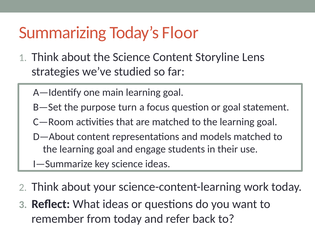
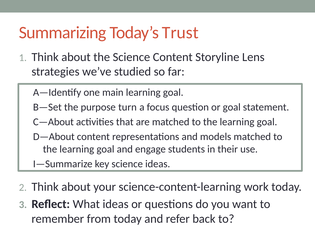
Floor: Floor -> Trust (180, 33)
C—Room: C—Room -> C—About (53, 122)
